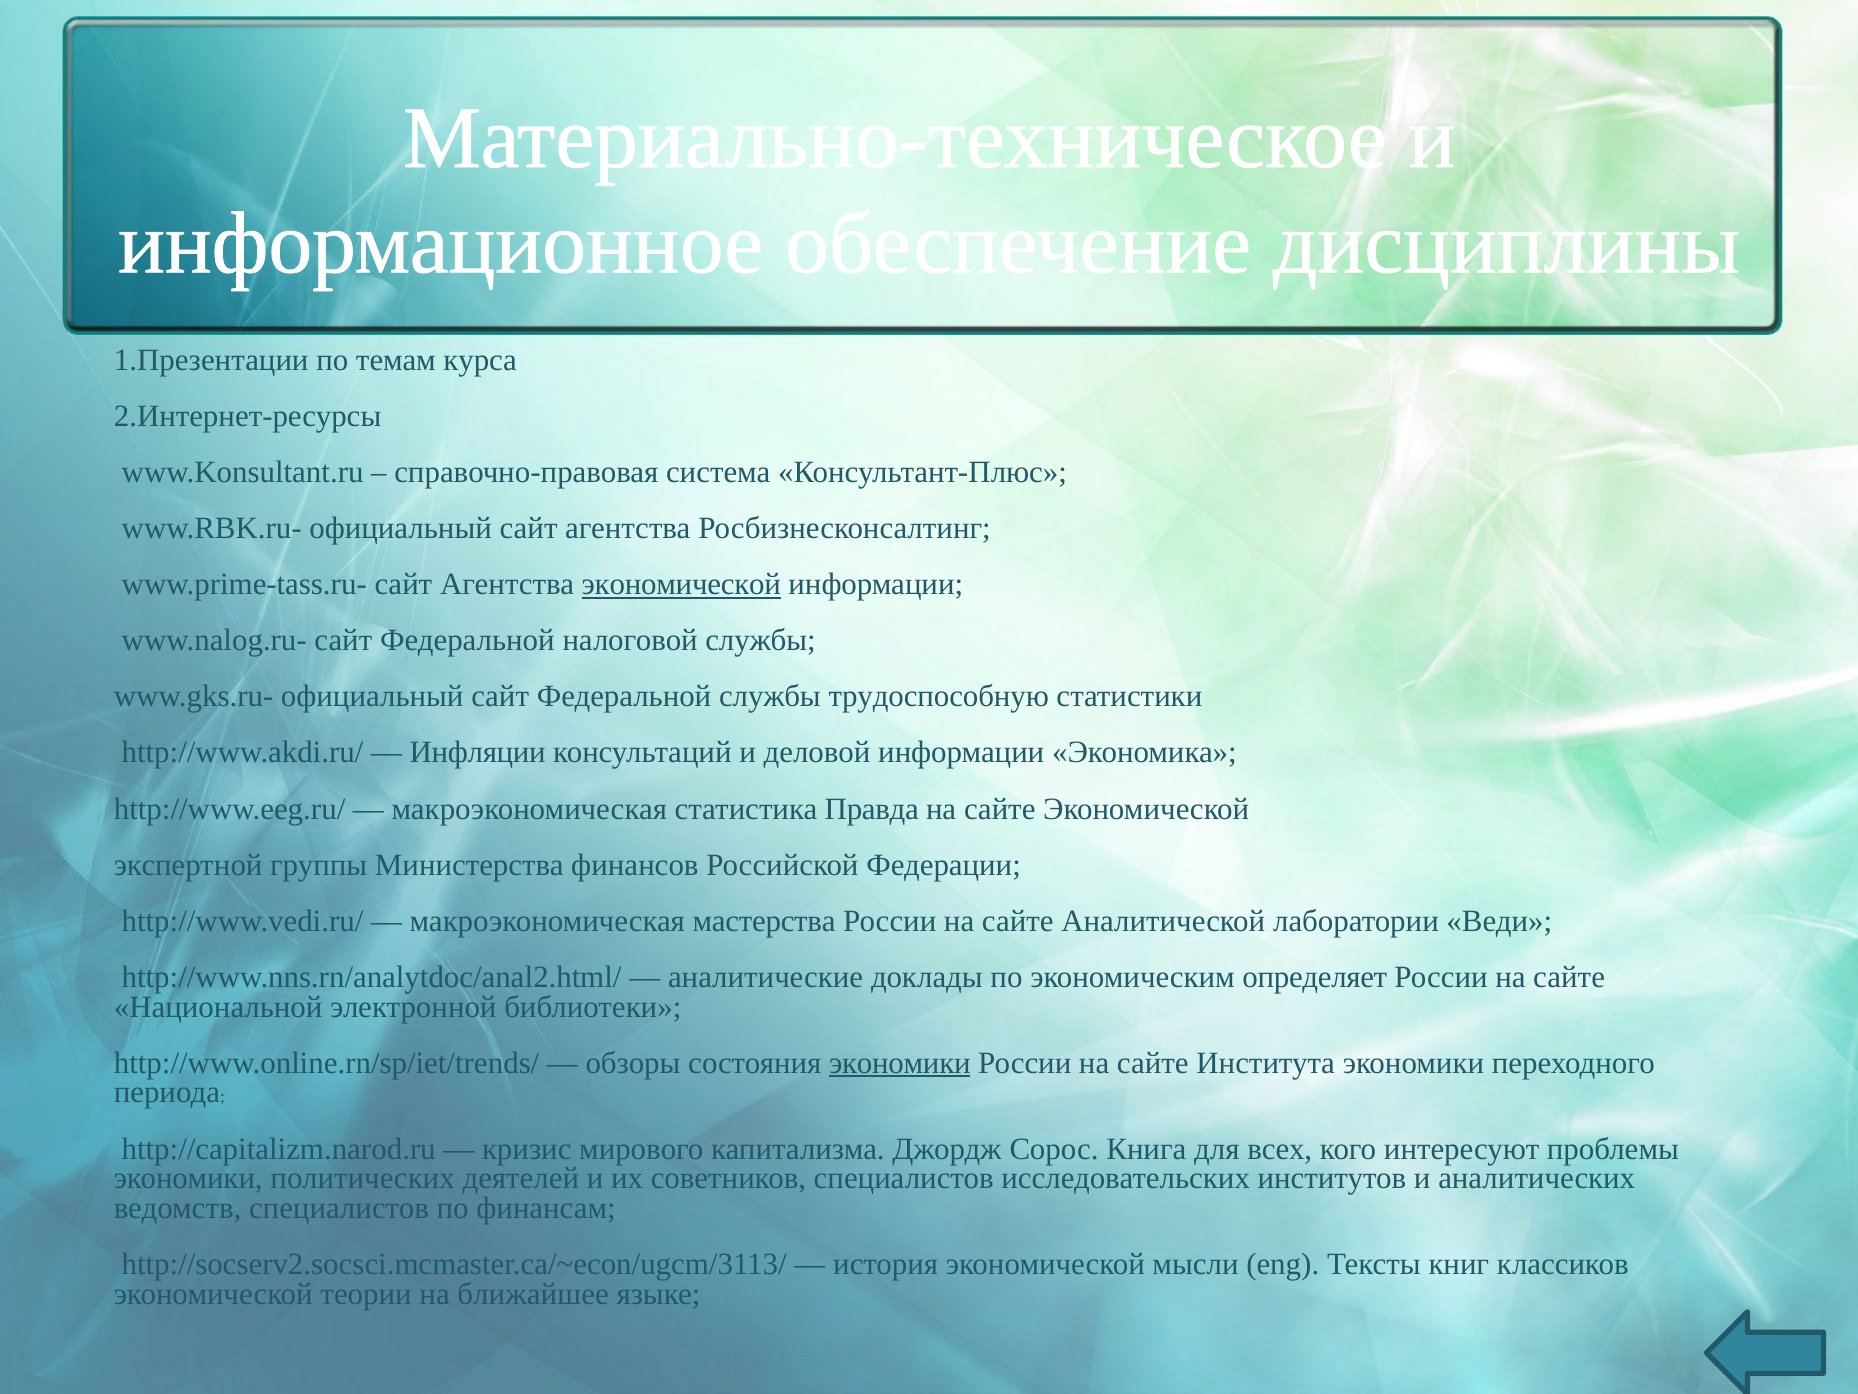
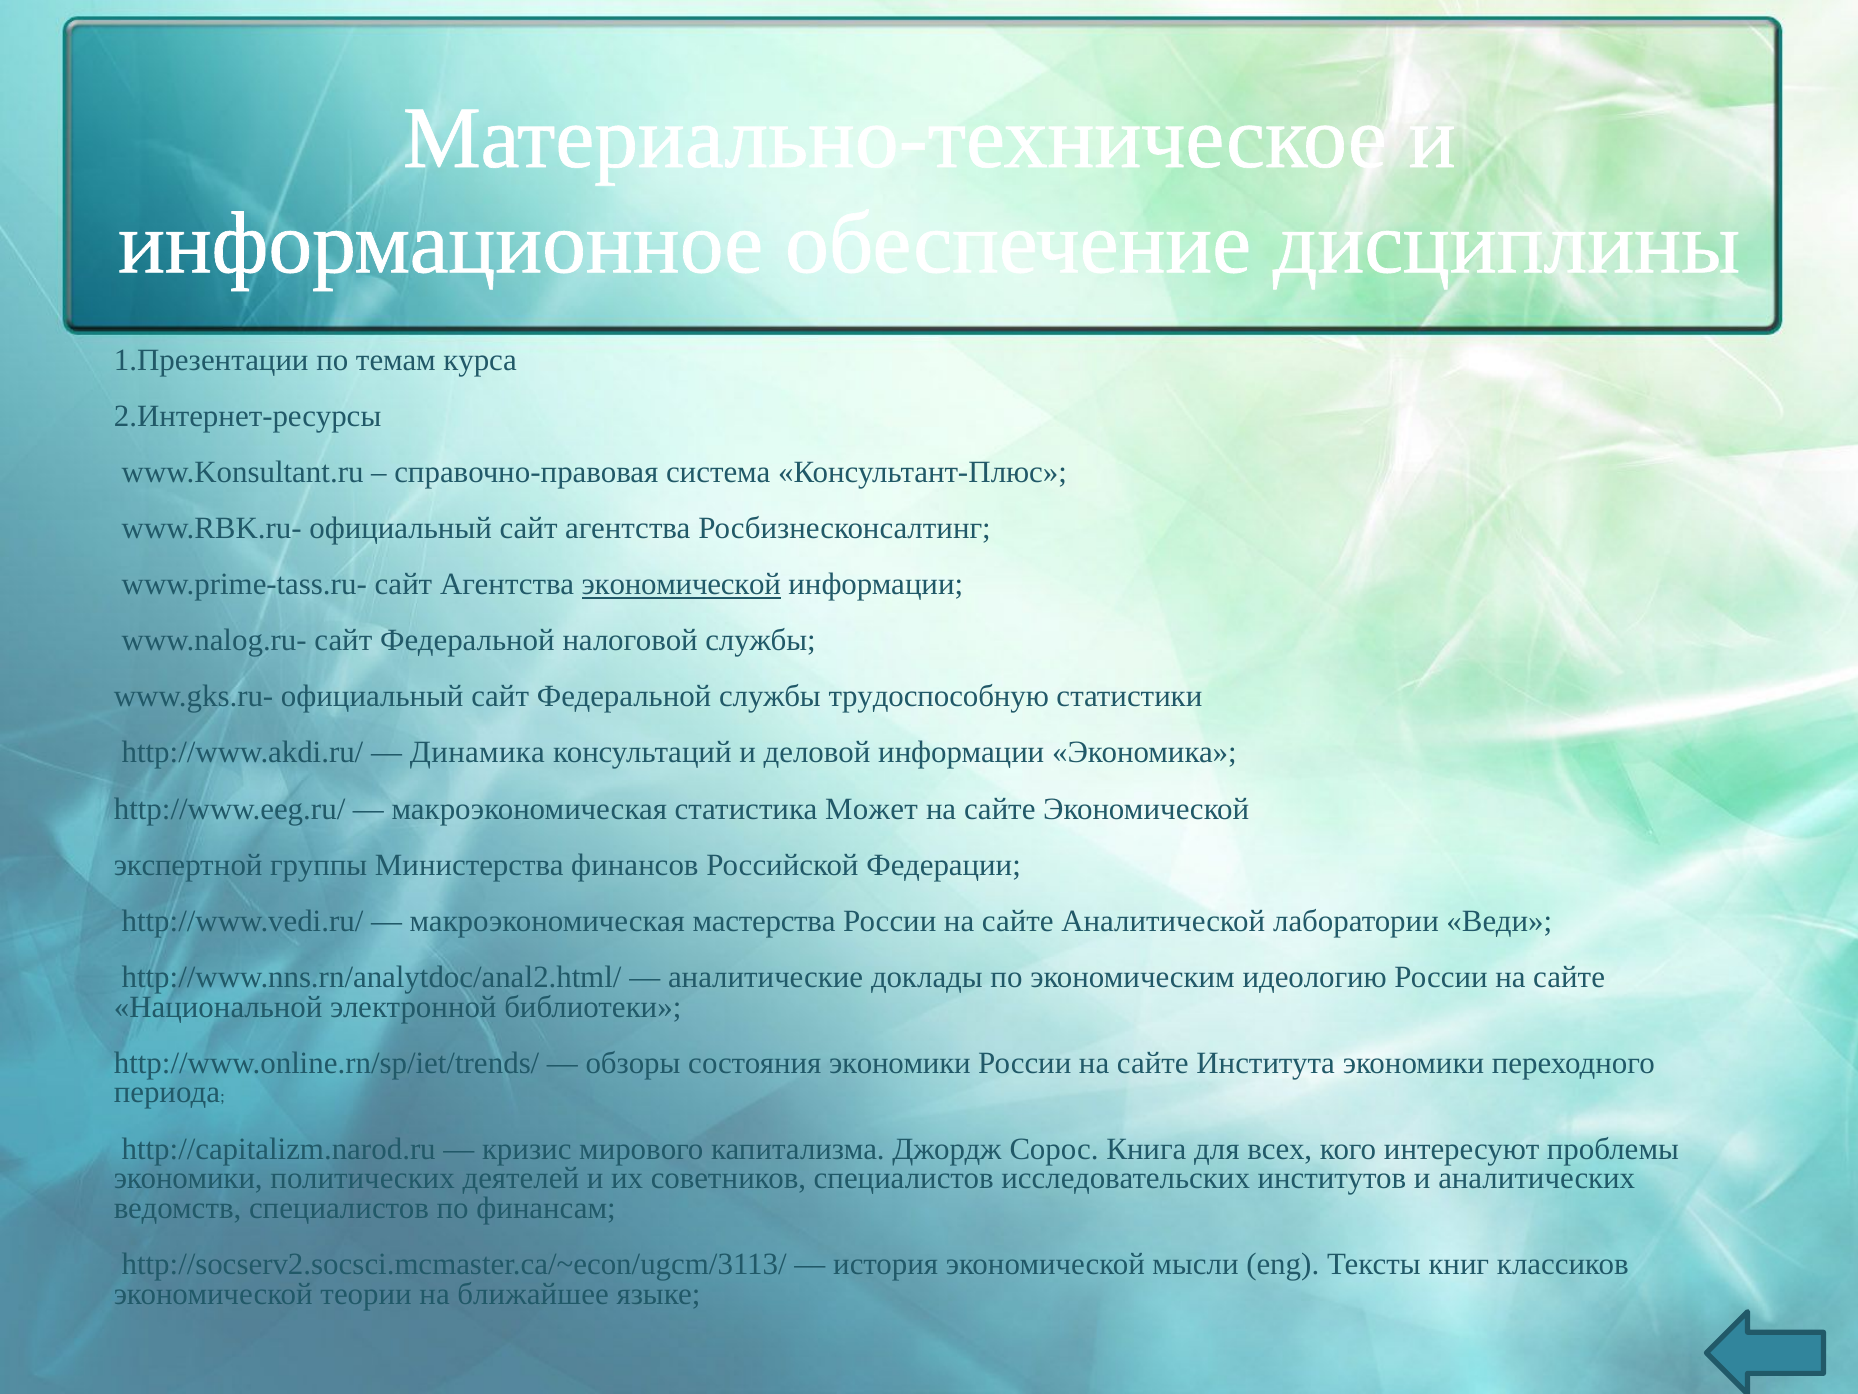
Инфляции: Инфляции -> Динамика (477, 752)
Правда: Правда -> Может (871, 809)
определяет: определяет -> идеологию (1315, 977)
экономики underline: present -> none (900, 1063)
